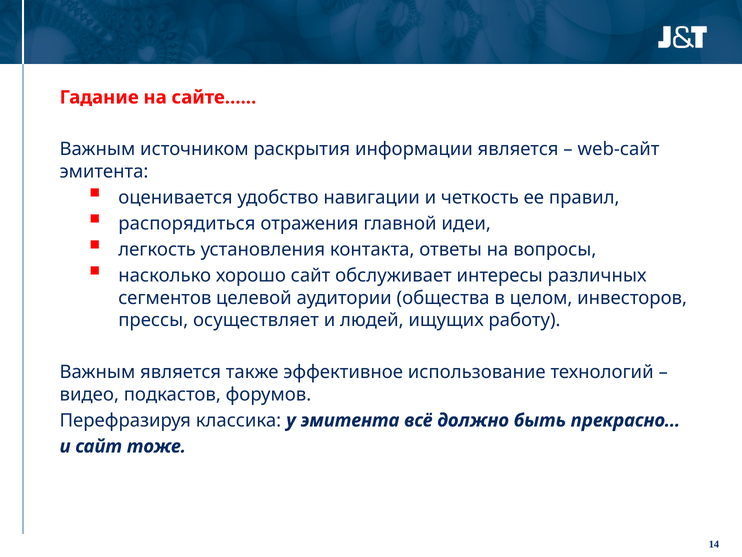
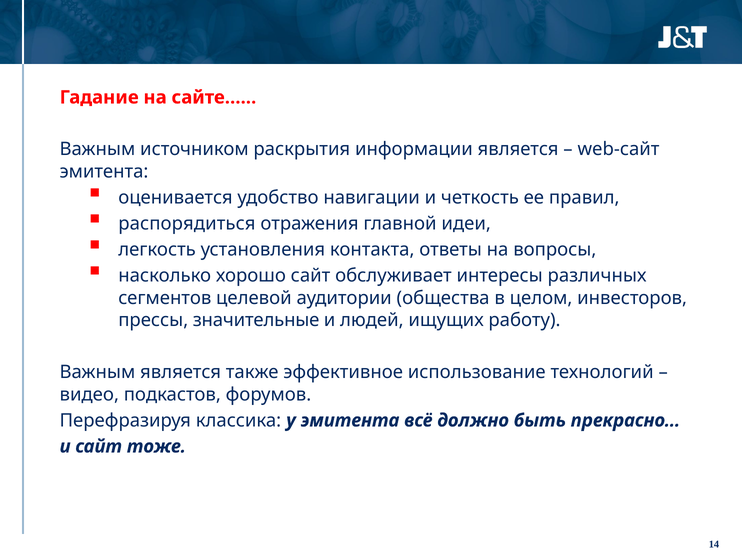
осуществляет: осуществляет -> значительные (256, 320)
